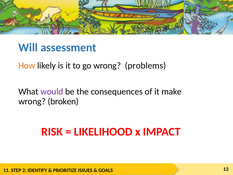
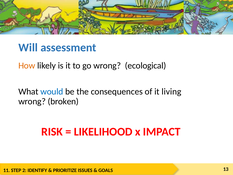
problems: problems -> ecological (146, 65)
would colour: purple -> blue (52, 91)
make: make -> living (171, 91)
